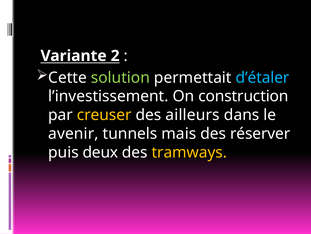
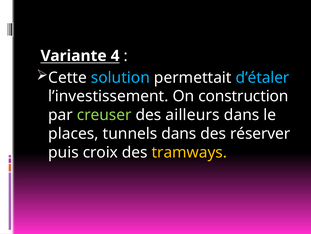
2: 2 -> 4 (115, 56)
solution colour: light green -> light blue (120, 77)
creuser colour: yellow -> light green (104, 115)
avenir: avenir -> places (73, 133)
tunnels mais: mais -> dans (179, 133)
deux: deux -> croix (100, 152)
